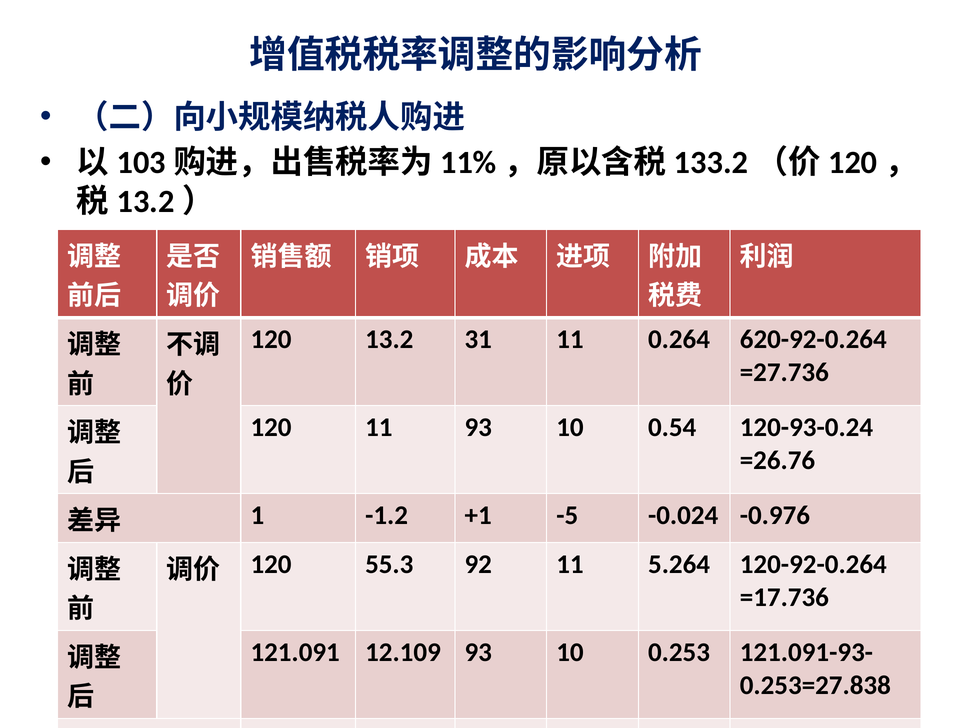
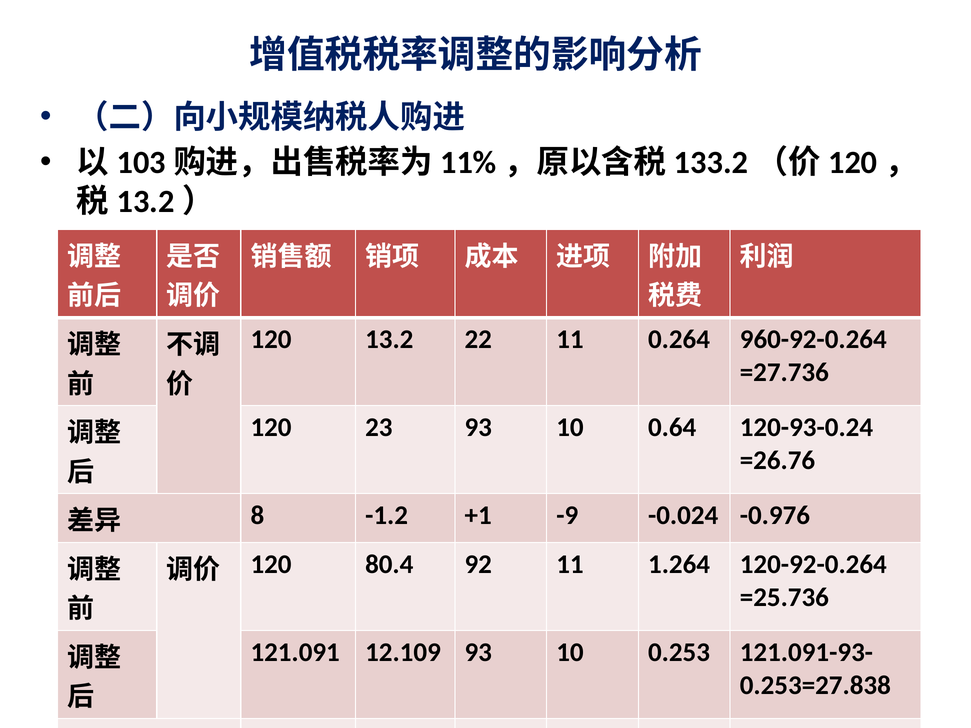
31: 31 -> 22 (478, 339)
620-92-0.264: 620-92-0.264 -> 960-92-0.264 (813, 339)
120 11: 11 -> 23 (379, 427)
0.54: 0.54 -> 0.64 (672, 427)
1: 1 -> 8 (257, 516)
-5: -5 -> -9 (567, 516)
55.3: 55.3 -> 80.4 (389, 564)
5.264: 5.264 -> 1.264 (679, 564)
=17.736: =17.736 -> =25.736 (784, 597)
